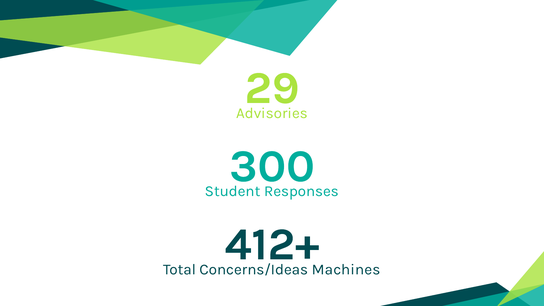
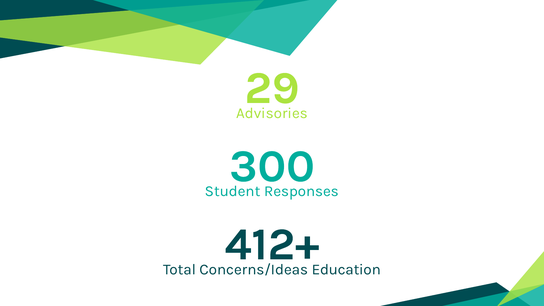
Machines: Machines -> Education (346, 270)
